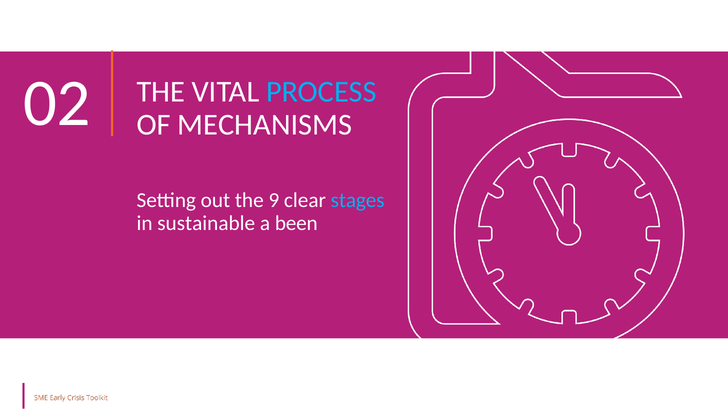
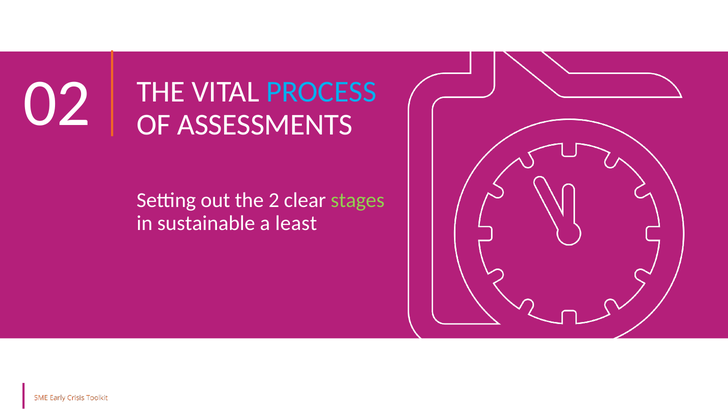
MECHANISMS: MECHANISMS -> ASSESSMENTS (265, 125)
9: 9 -> 2 (274, 201)
stages colour: light blue -> light green (358, 201)
been: been -> least (296, 223)
